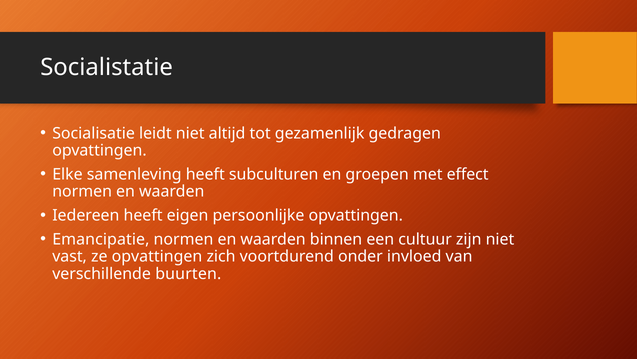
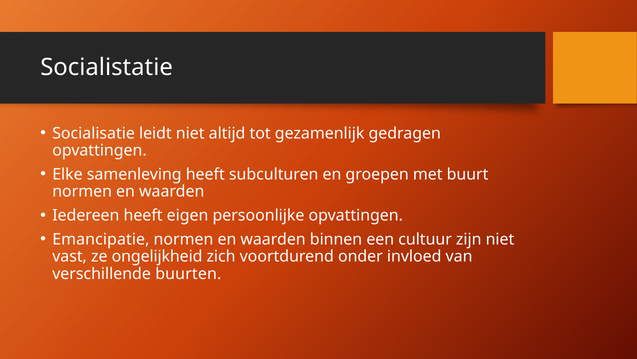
effect: effect -> buurt (468, 174)
ze opvattingen: opvattingen -> ongelijkheid (157, 256)
